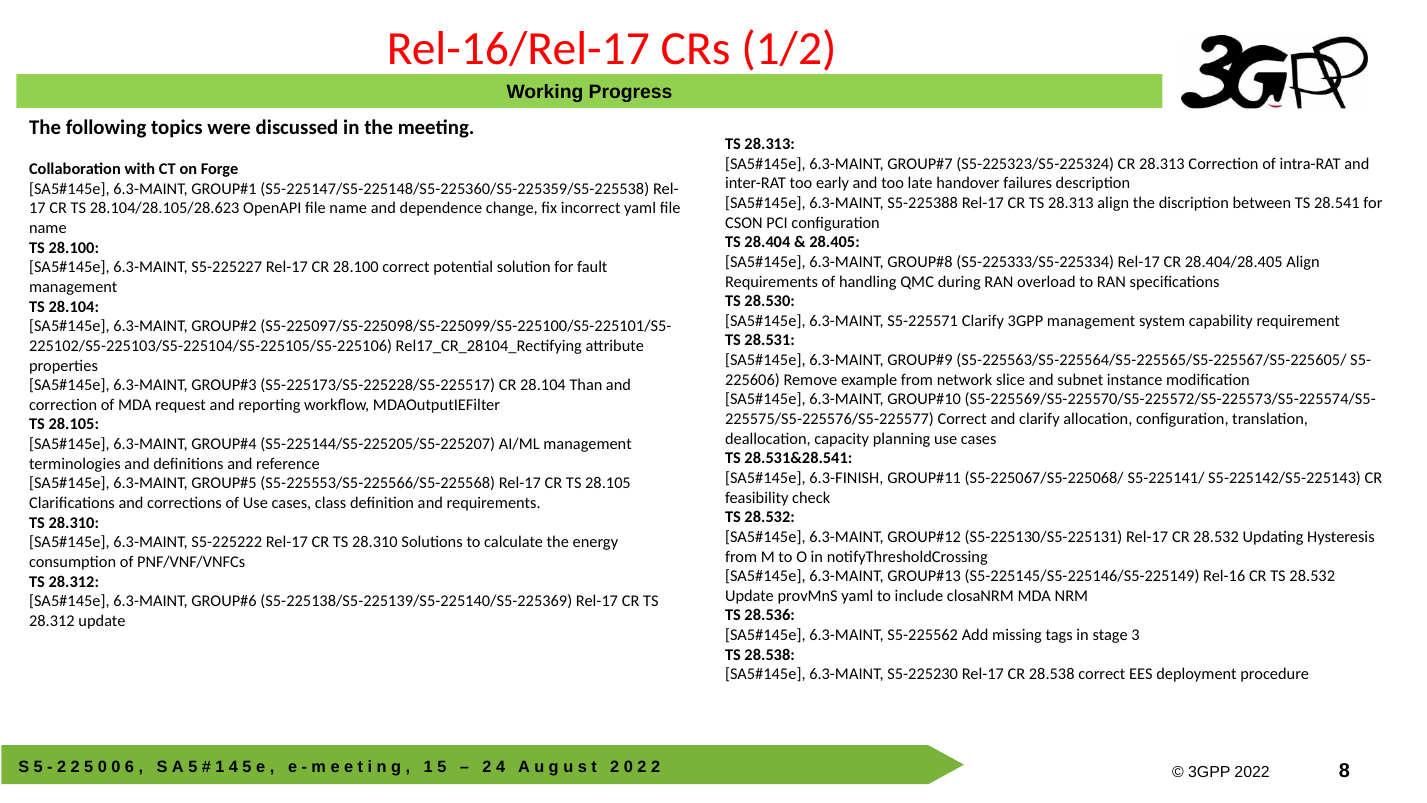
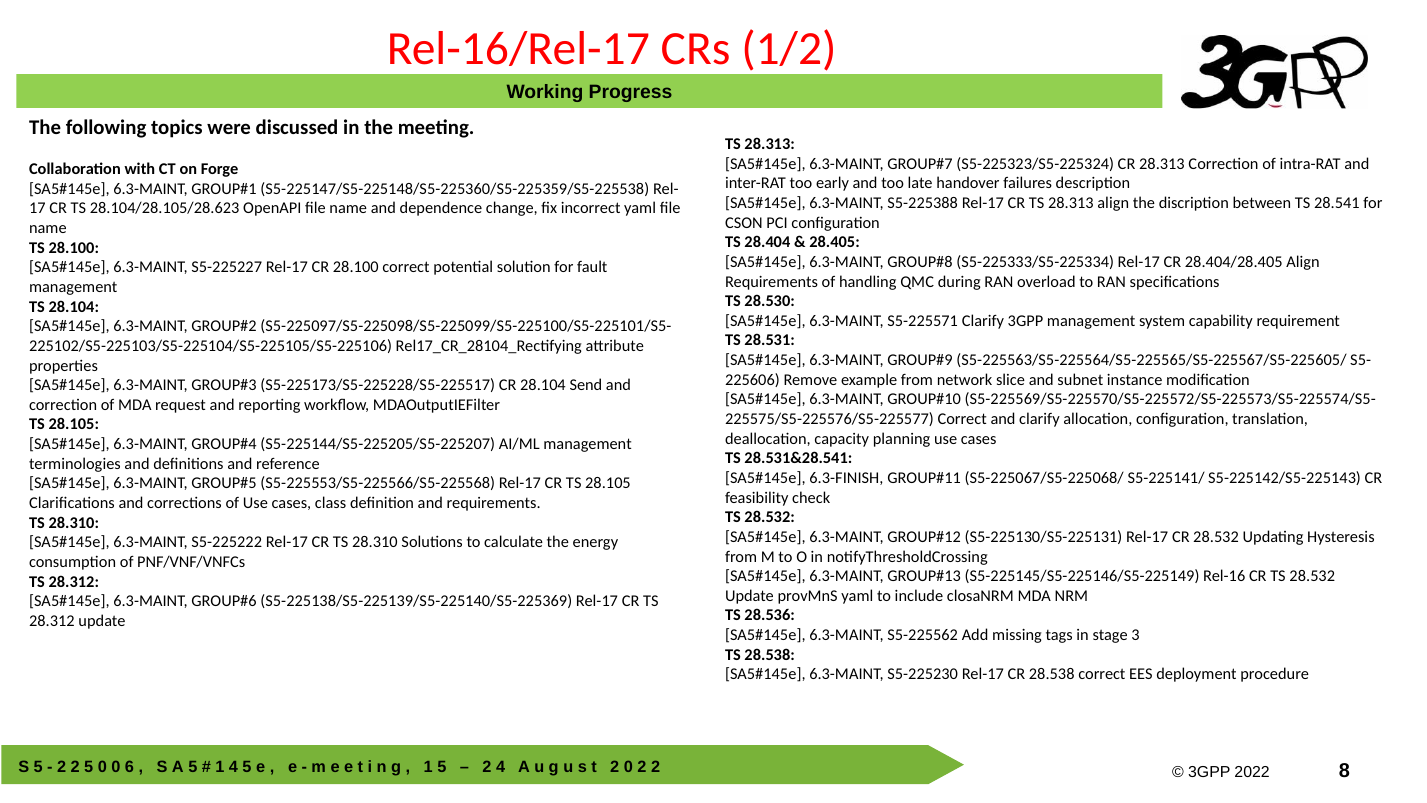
Than: Than -> Send (586, 385)
